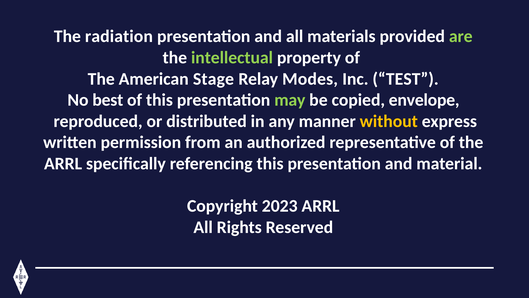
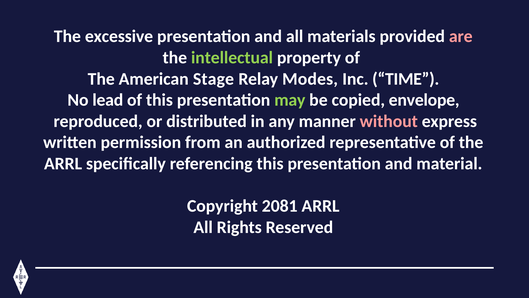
radiation: radiation -> excessive (119, 36)
are colour: light green -> pink (461, 36)
TEST: TEST -> TIME (406, 79)
best: best -> lead (108, 100)
without colour: yellow -> pink (389, 121)
2023: 2023 -> 2081 (280, 206)
